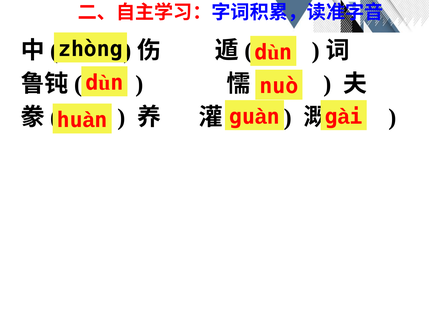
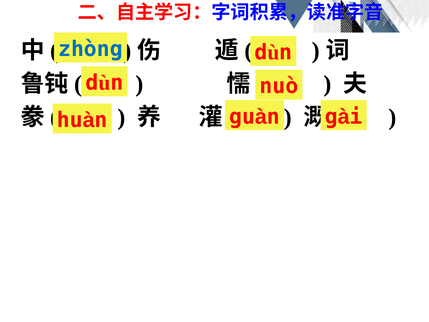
zhòng colour: black -> blue (90, 49)
